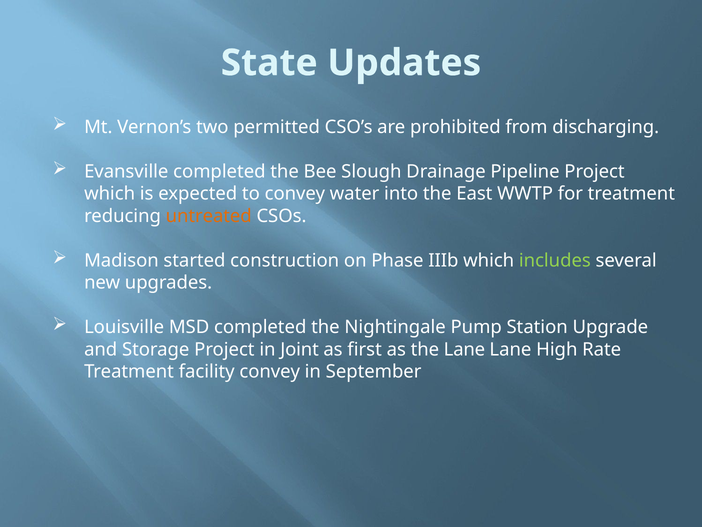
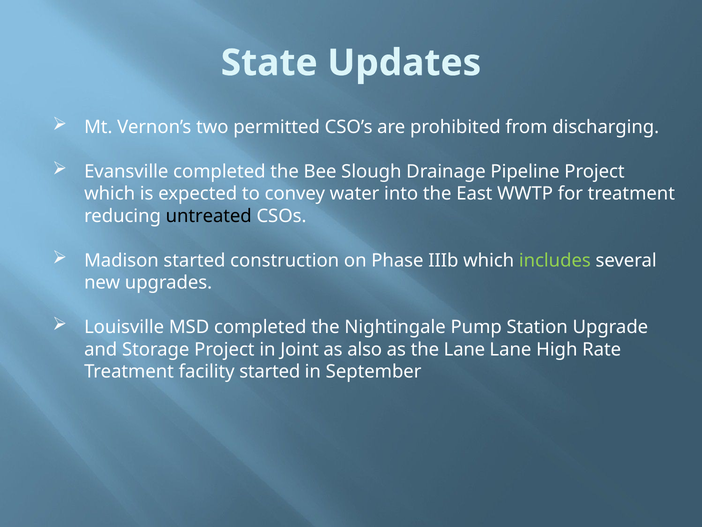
untreated colour: orange -> black (209, 216)
first: first -> also (365, 349)
facility convey: convey -> started (270, 371)
